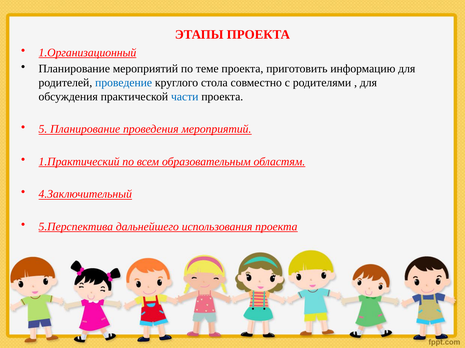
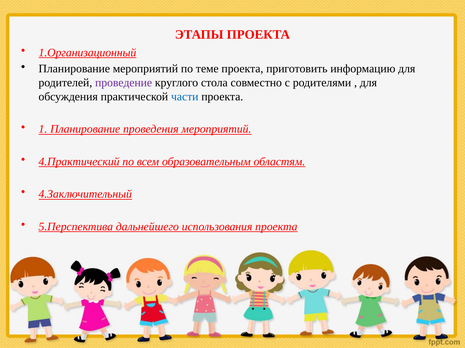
проведение colour: blue -> purple (124, 83)
5: 5 -> 1 (43, 129)
1.Практический: 1.Практический -> 4.Практический (79, 162)
